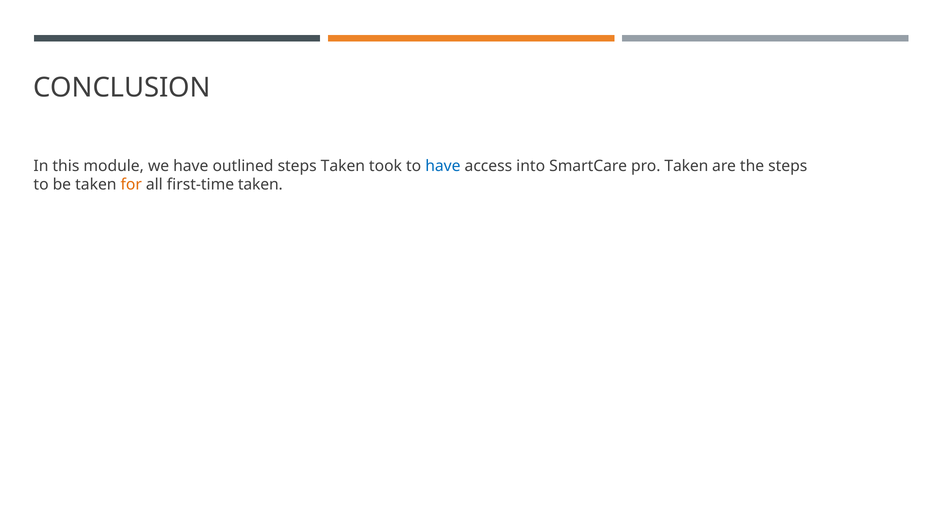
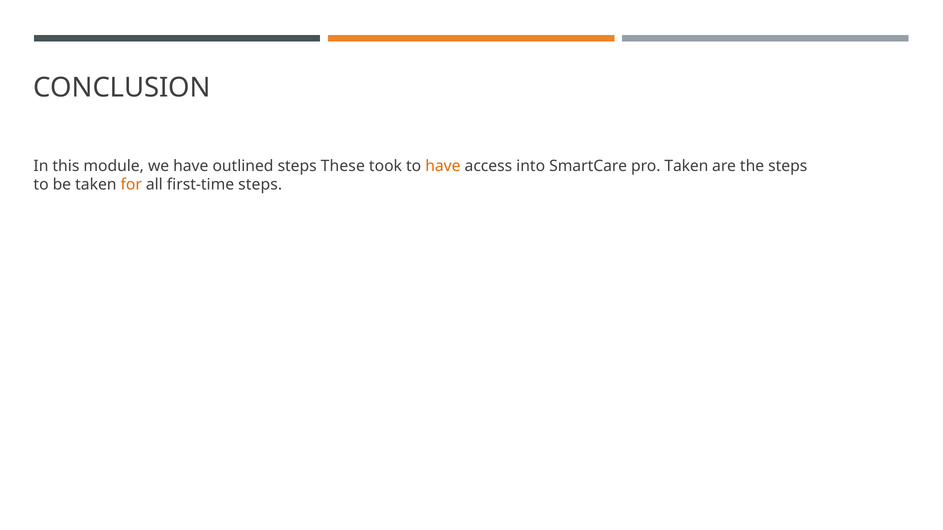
steps Taken: Taken -> These (343, 166)
have colour: blue -> orange (443, 166)
first-time taken: taken -> steps (260, 185)
